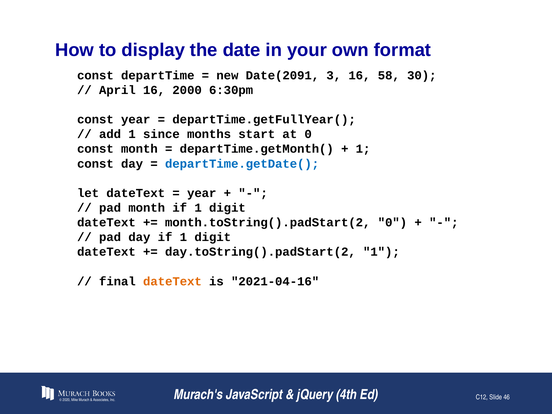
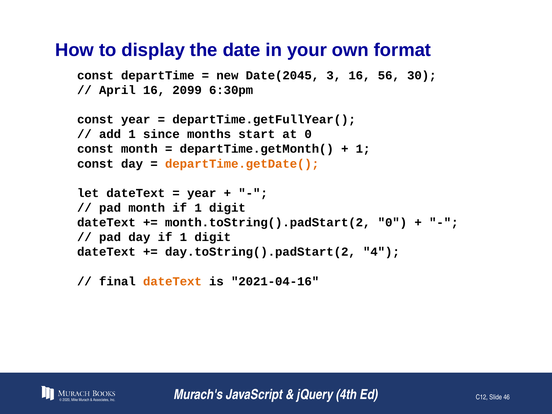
Date(2091: Date(2091 -> Date(2045 (282, 75)
58: 58 -> 56 (389, 75)
2000: 2000 -> 2099 (187, 90)
departTime.getDate( colour: blue -> orange (242, 164)
day.toString().padStart(2 1: 1 -> 4 (381, 252)
